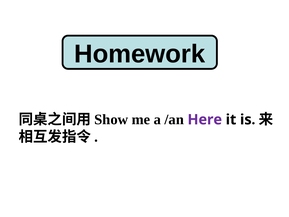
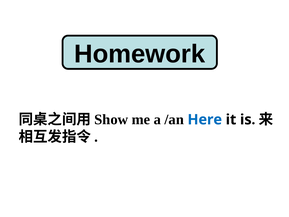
Here colour: purple -> blue (205, 119)
